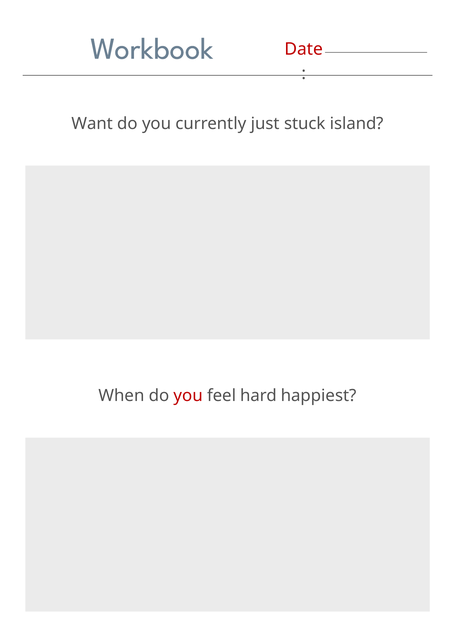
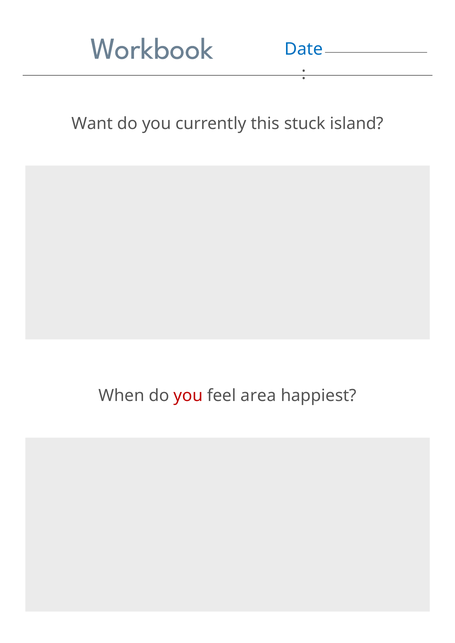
Date colour: red -> blue (304, 49)
just: just -> this (265, 124)
hard: hard -> area (258, 396)
